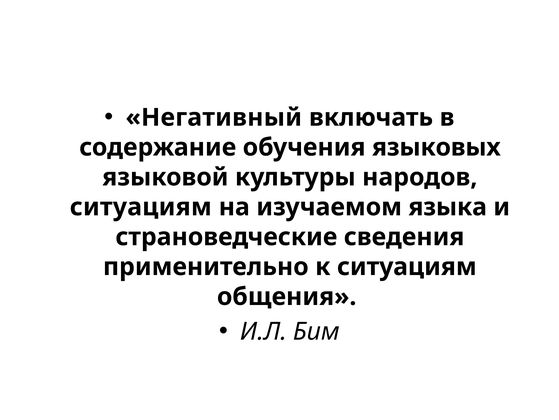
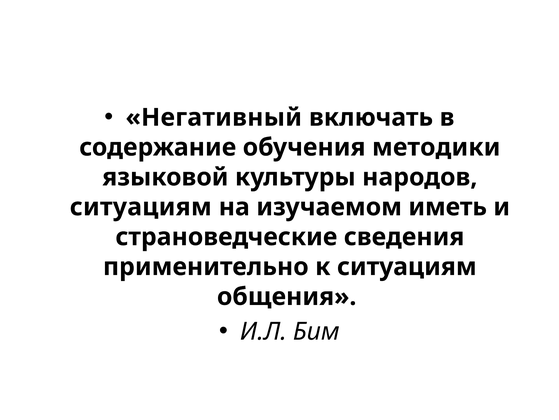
языковых: языковых -> методики (436, 147)
языка: языка -> иметь (448, 207)
